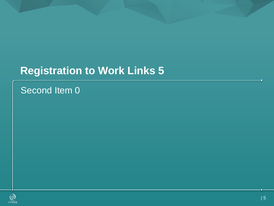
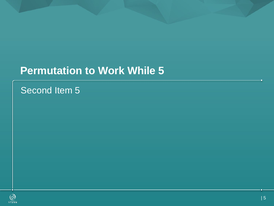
Registration: Registration -> Permutation (51, 71)
Links: Links -> While (141, 71)
Item 0: 0 -> 5 (77, 90)
